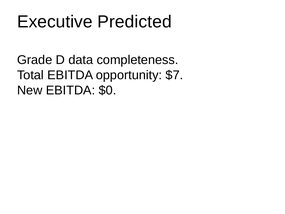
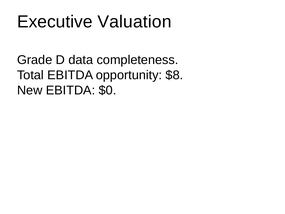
Predicted: Predicted -> Valuation (135, 22)
$7: $7 -> $8 (174, 75)
